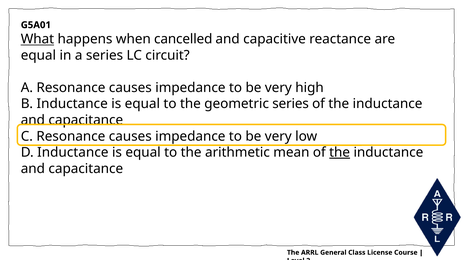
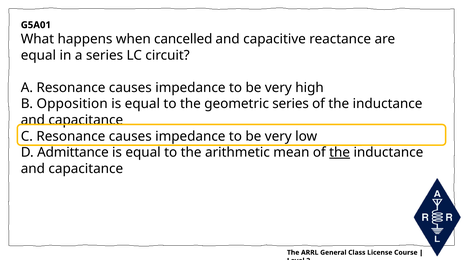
What underline: present -> none (37, 39)
B Inductance: Inductance -> Opposition (72, 104)
D Inductance: Inductance -> Admittance (73, 153)
